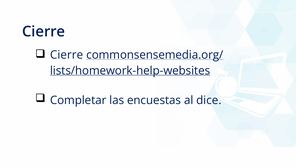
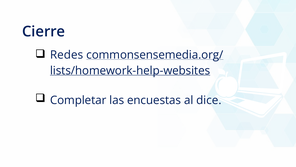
Cierre: Cierre -> Redes (67, 55)
